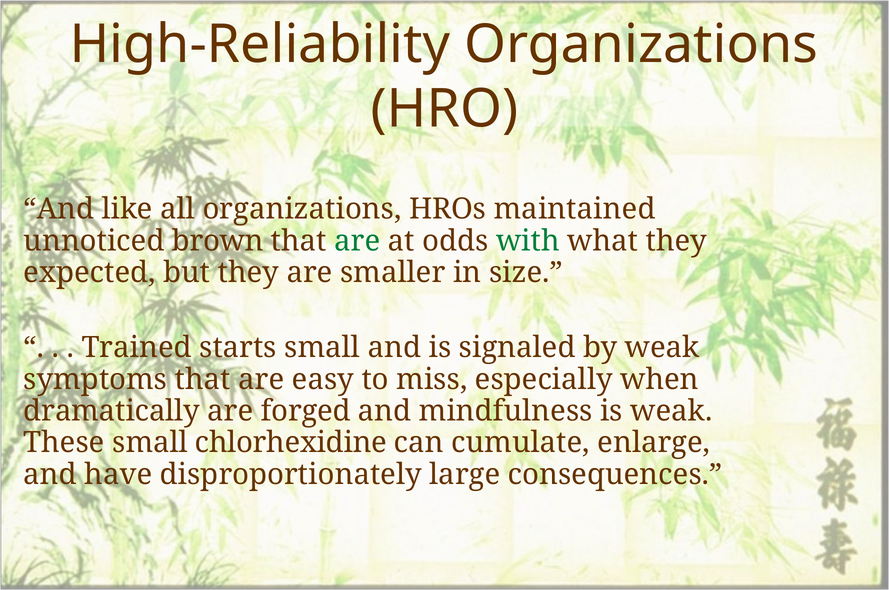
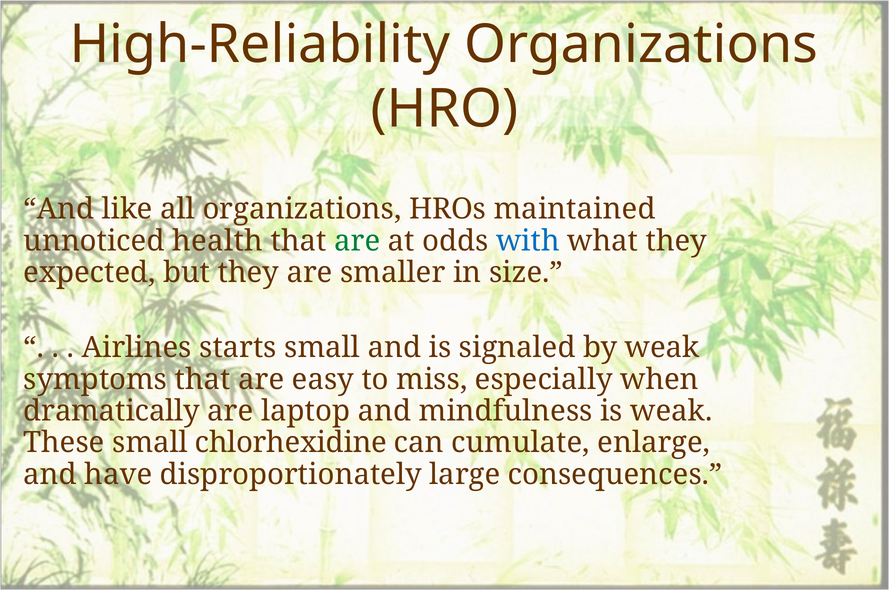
brown: brown -> health (218, 241)
with colour: green -> blue (528, 241)
Trained: Trained -> Airlines (137, 347)
forged: forged -> laptop (306, 411)
